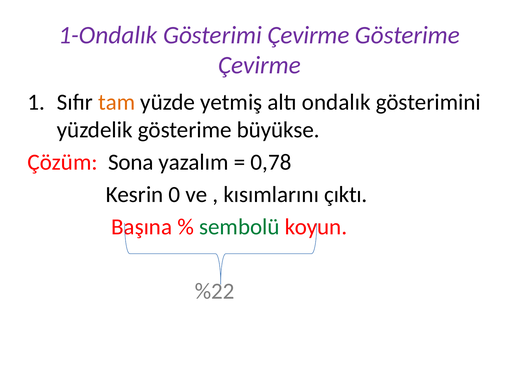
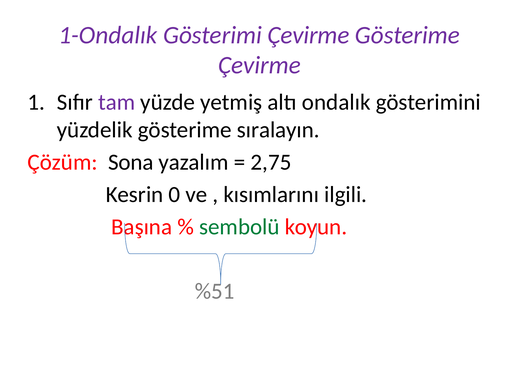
tam colour: orange -> purple (117, 102)
büyükse: büyükse -> sıralayın (278, 130)
0,78: 0,78 -> 2,75 (271, 162)
çıktı: çıktı -> ilgili (346, 195)
%22: %22 -> %51 (215, 292)
